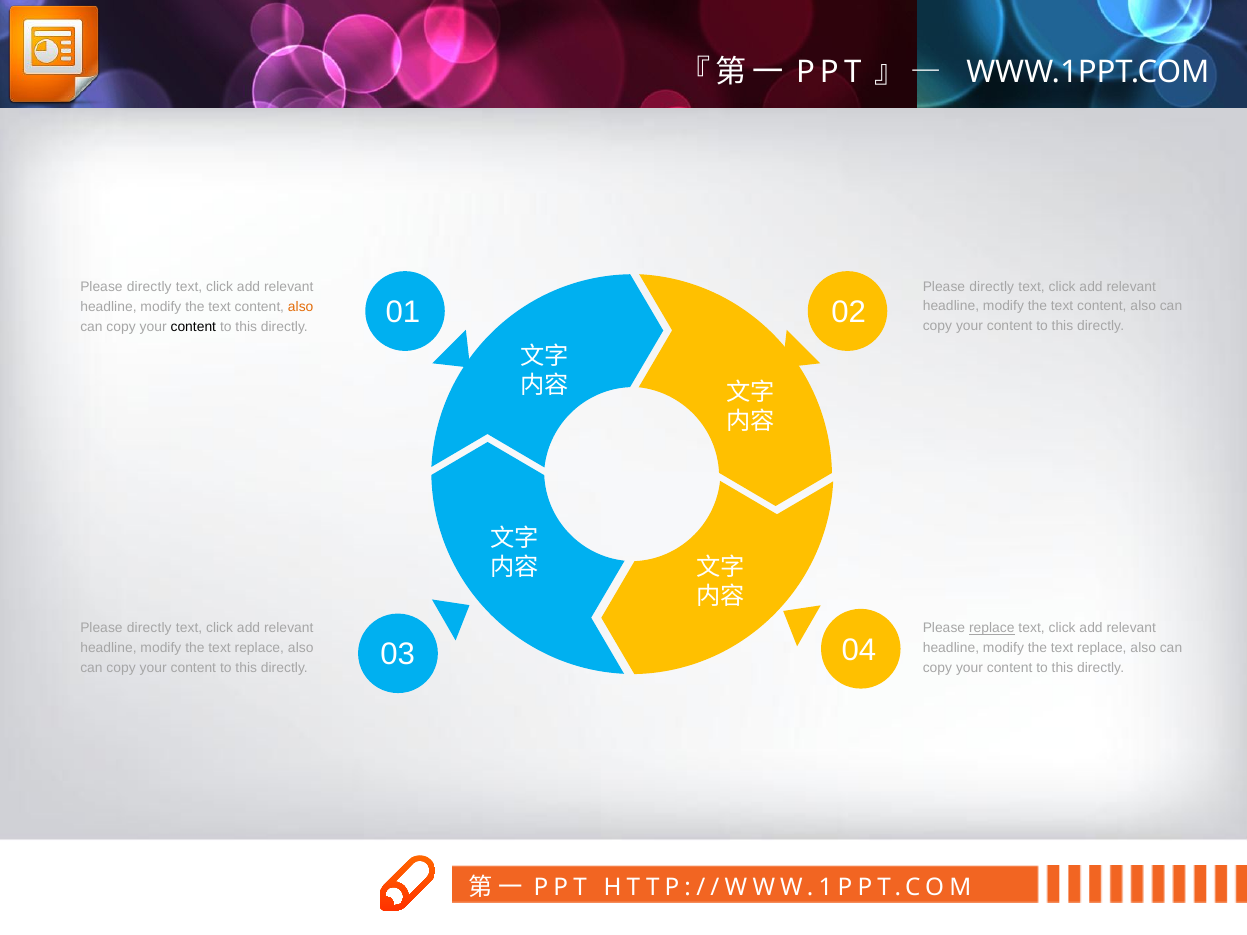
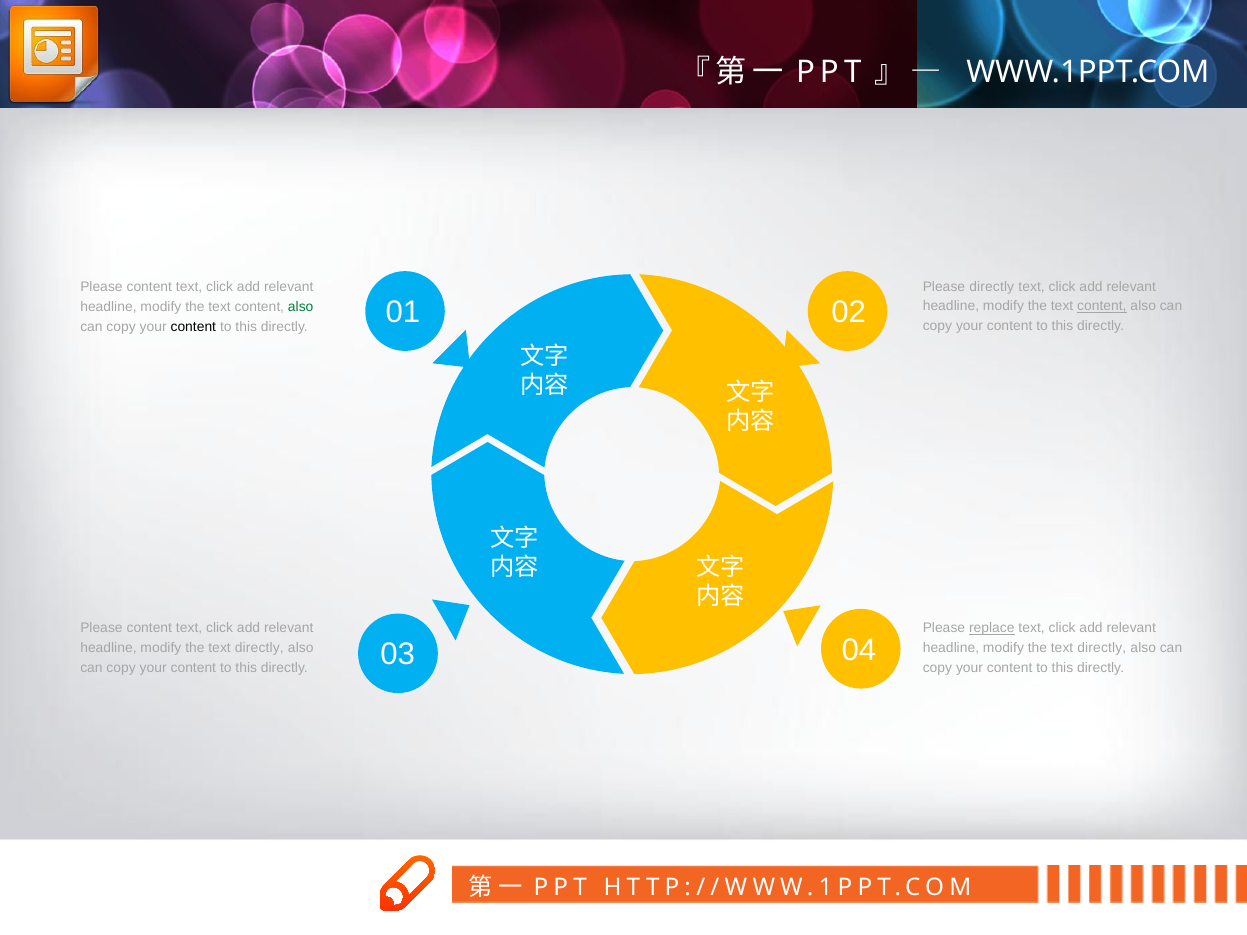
directly: directly -> content (149, 287)
content underline: none -> present (1102, 306)
also colour: orange -> green (301, 307)
directly: directly -> content (149, 628)
replace: replace -> directly (259, 648)
replace: replace -> directly (1102, 648)
